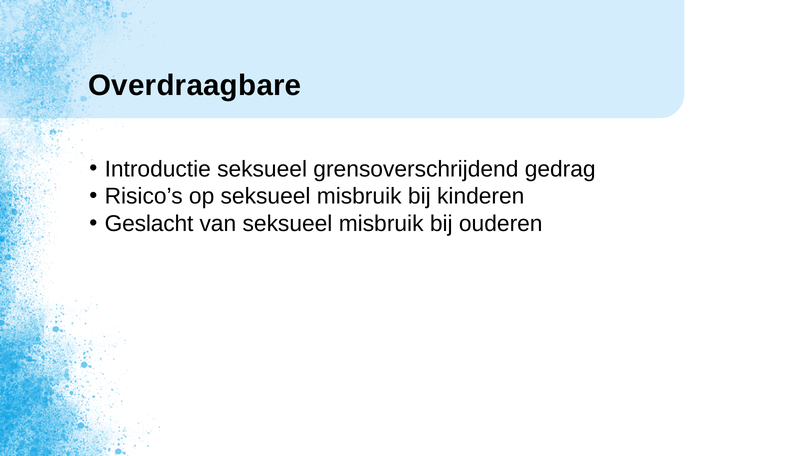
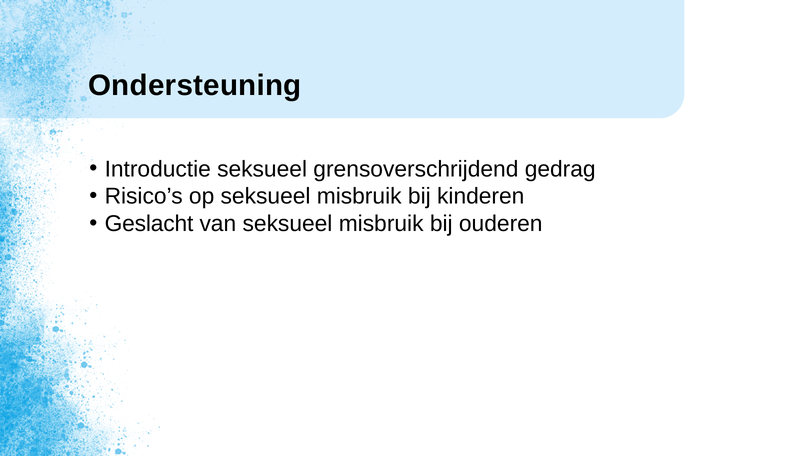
Overdraagbare: Overdraagbare -> Ondersteuning (195, 85)
